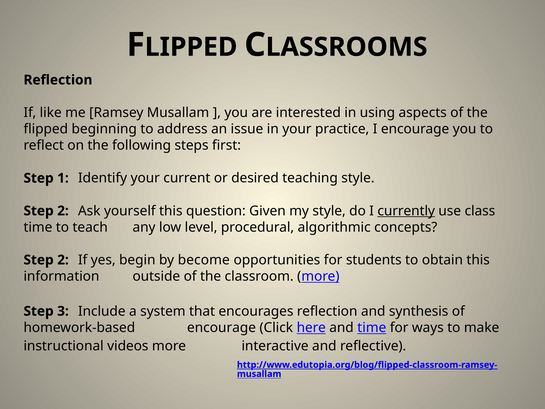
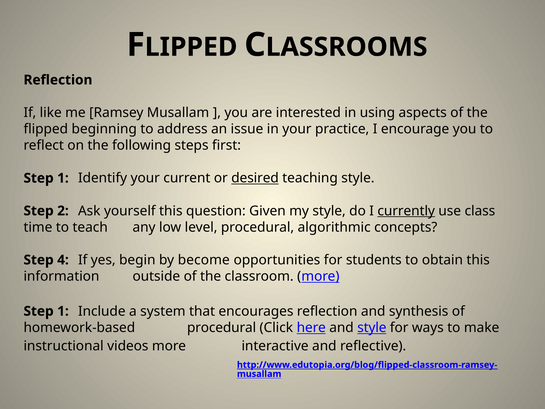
desired underline: none -> present (255, 178)
2: 2 -> 4 (63, 260)
3: 3 -> 1 (63, 311)
homework-based encourage: encourage -> procedural (222, 327)
and time: time -> style (372, 327)
